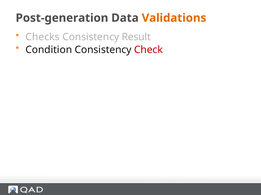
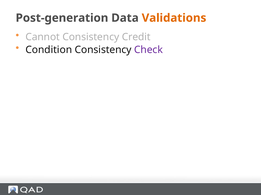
Checks: Checks -> Cannot (43, 37)
Result: Result -> Credit (136, 37)
Check colour: red -> purple (149, 50)
